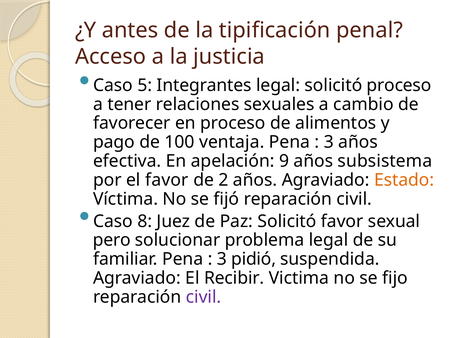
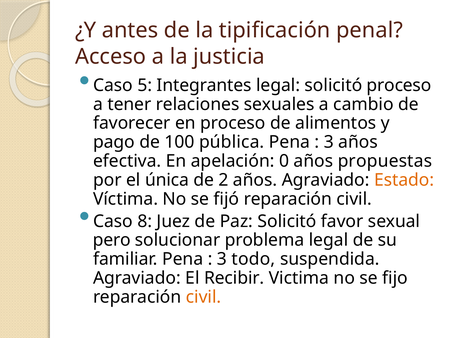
ventaja: ventaja -> pública (232, 142)
9: 9 -> 0 (284, 161)
subsistema: subsistema -> propuestas (385, 161)
el favor: favor -> única (167, 180)
pidió: pidió -> todo (253, 259)
civil colour: purple -> orange (204, 297)
